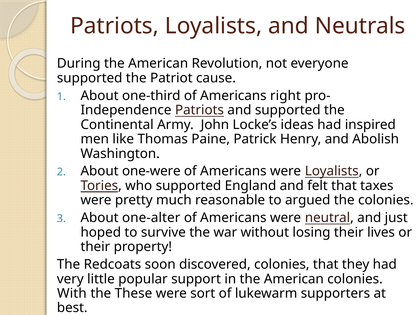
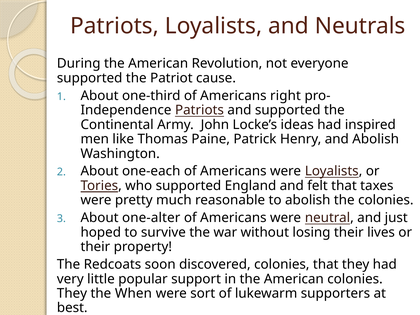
one-were: one-were -> one-each (151, 171)
to argued: argued -> abolish (308, 200)
With: With -> They (72, 293)
These: These -> When (133, 293)
